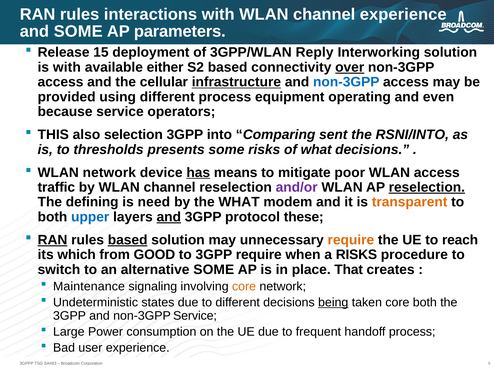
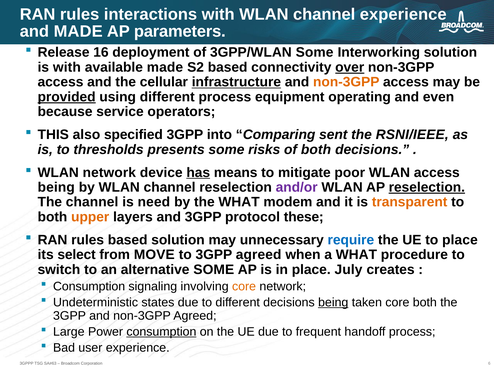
and SOME: SOME -> MADE (78, 31)
15: 15 -> 16 (101, 53)
3GPP/WLAN Reply: Reply -> Some (315, 53)
available either: either -> made (165, 67)
non-3GPP colour: blue -> orange (346, 82)
provided underline: none -> present (67, 97)
selection: selection -> specified (133, 135)
RSNI/INTO: RSNI/INTO -> RSNI/IEEE (412, 135)
of what: what -> both (316, 150)
traffic: traffic -> being (56, 188)
The defining: defining -> channel (92, 202)
upper colour: blue -> orange (90, 217)
and underline: present -> none (169, 217)
RAN underline: present -> none (52, 240)
based underline: present -> none (128, 240)
require colour: orange -> blue (351, 240)
to reach: reach -> place (460, 240)
which: which -> select (77, 255)
GOOD: GOOD -> MOVE (154, 255)
3GPP require: require -> agreed (259, 255)
a RISKS: RISKS -> WHAT (356, 255)
That: That -> July (349, 270)
Maintenance: Maintenance -> Consumption (89, 287)
non-3GPP Service: Service -> Agreed (195, 316)
consumption underline: none -> present (161, 332)
